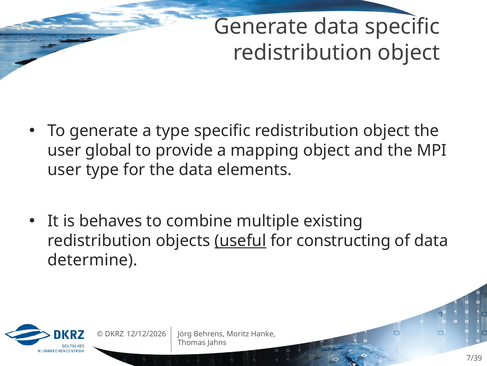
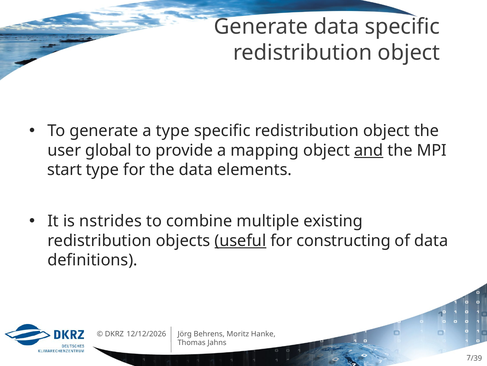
and underline: none -> present (369, 150)
user: user -> start (65, 170)
behaves: behaves -> nstrides (111, 221)
determine: determine -> definitions (93, 260)
